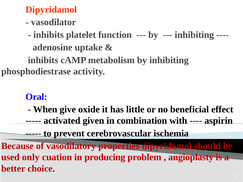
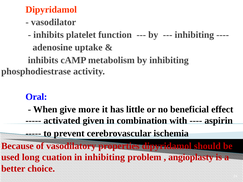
oxide: oxide -> more (89, 110)
only: only -> long (31, 157)
in producing: producing -> inhibiting (105, 157)
